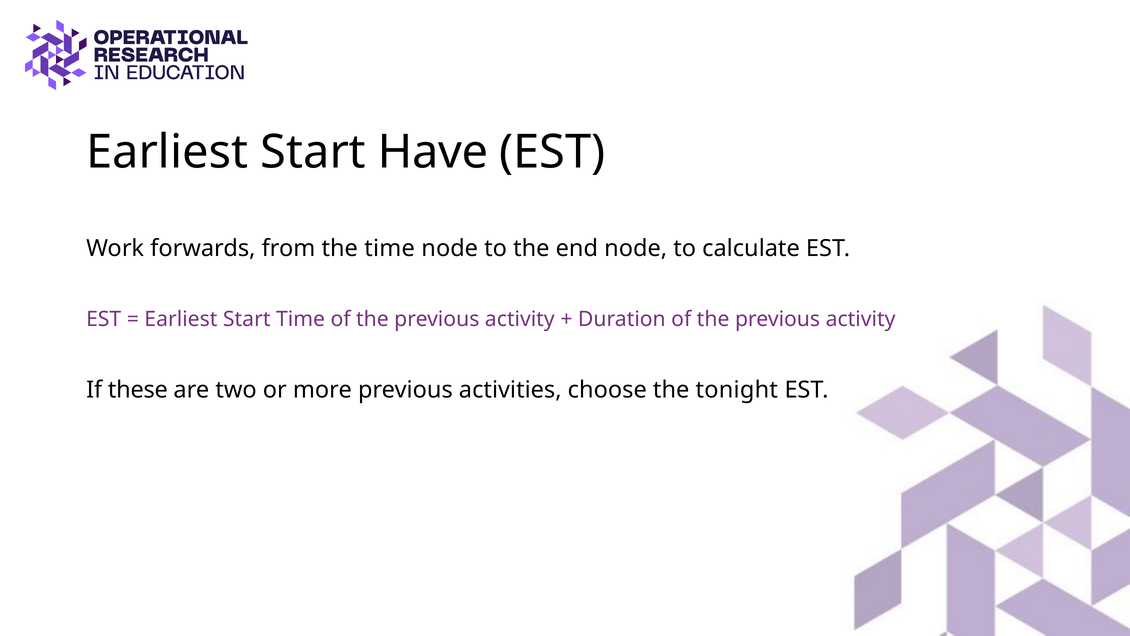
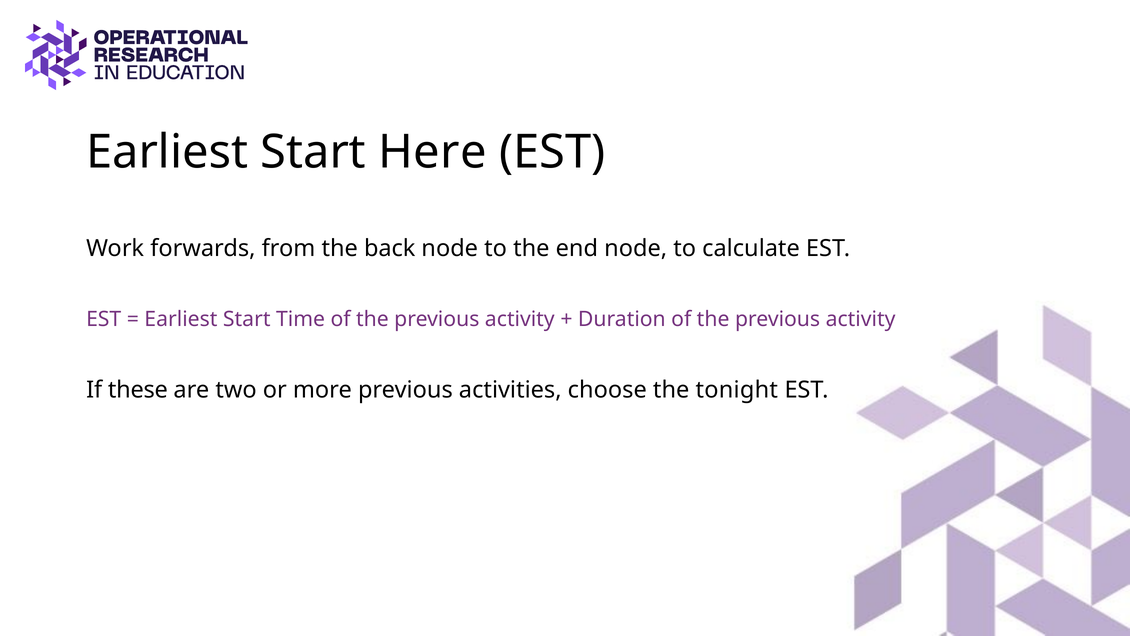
Have: Have -> Here (432, 152)
the time: time -> back (390, 248)
